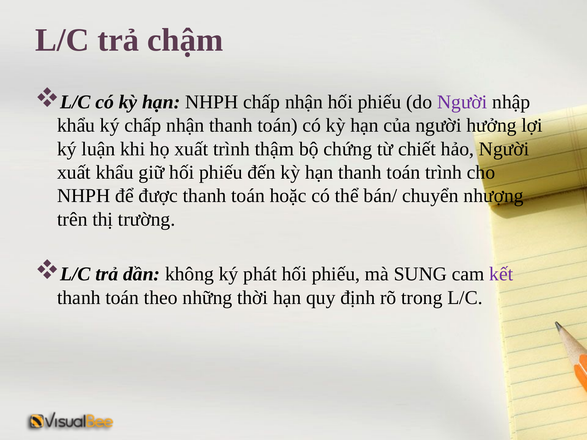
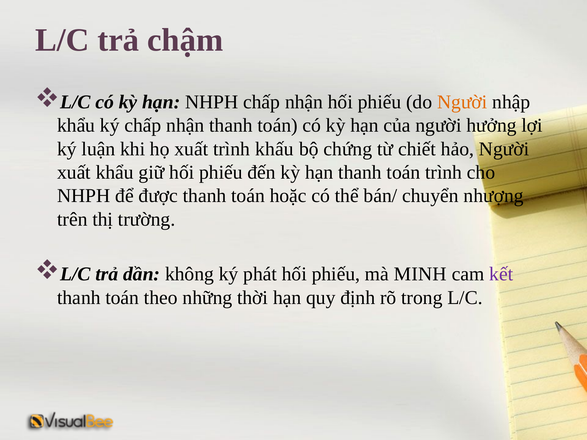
Người colour: purple -> orange (462, 102)
thậm: thậm -> khấu (274, 149)
SUNG: SUNG -> MINH (420, 274)
